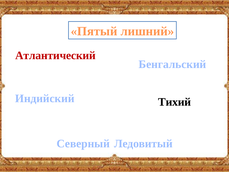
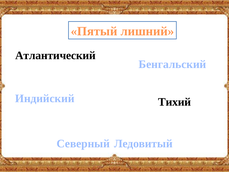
Атлантический colour: red -> black (55, 55)
